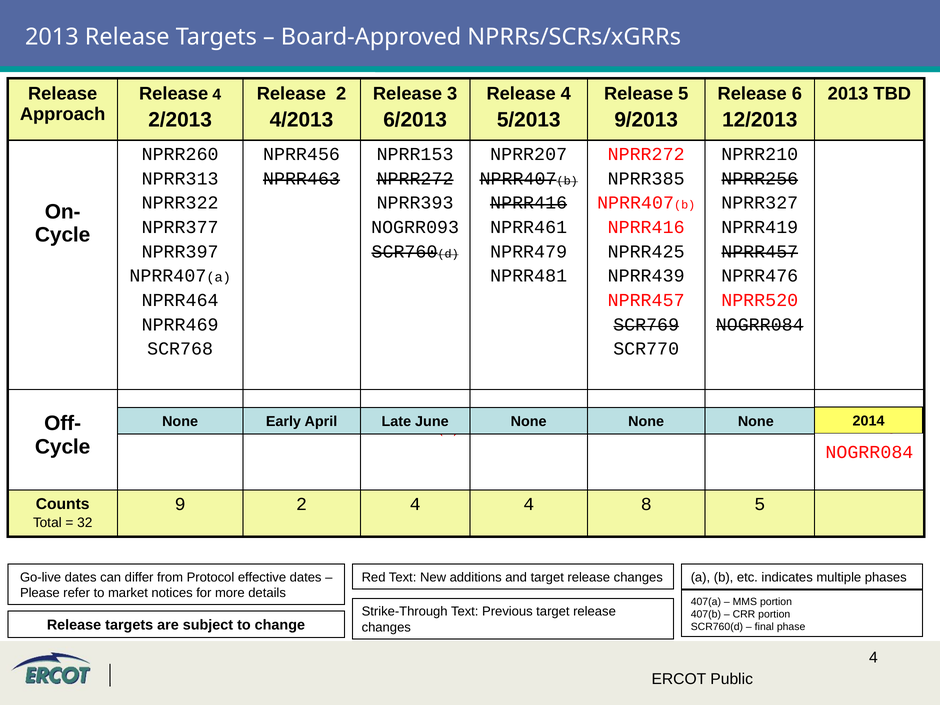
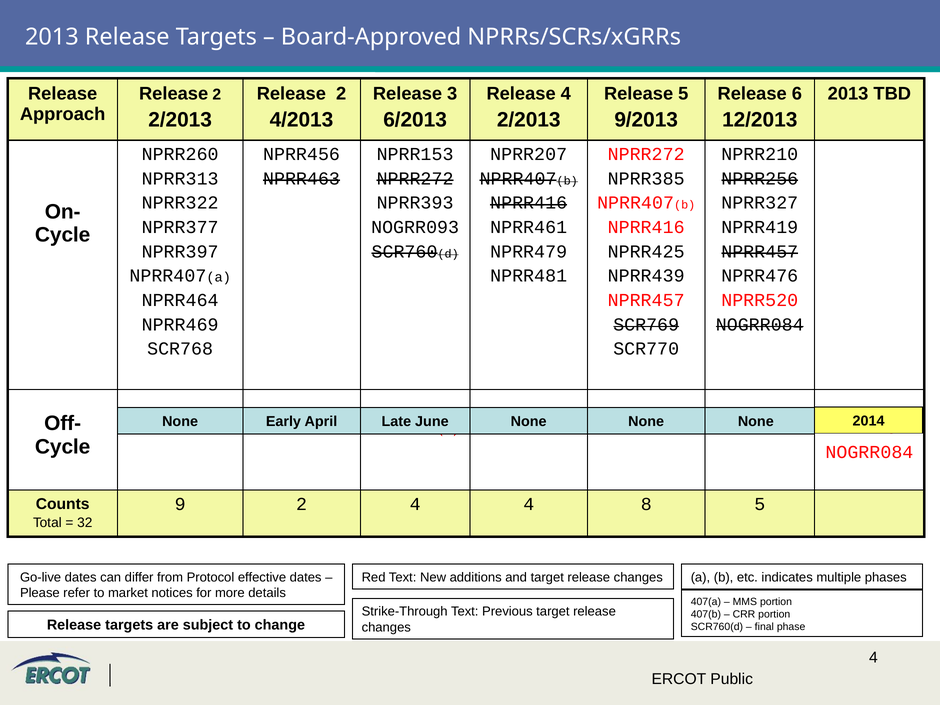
4: 4 -> 2 (217, 94)
5/2013: 5/2013 -> 2/2013 (529, 120)
